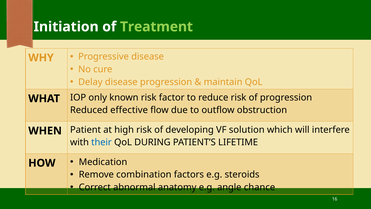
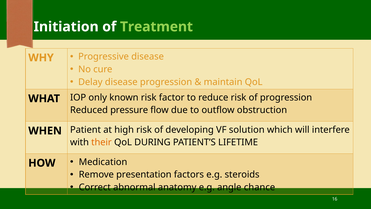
effective: effective -> pressure (129, 110)
their colour: blue -> orange (101, 142)
combination: combination -> presentation (144, 174)
